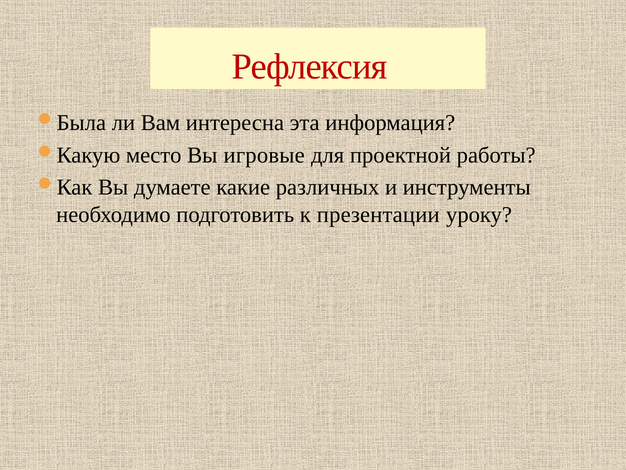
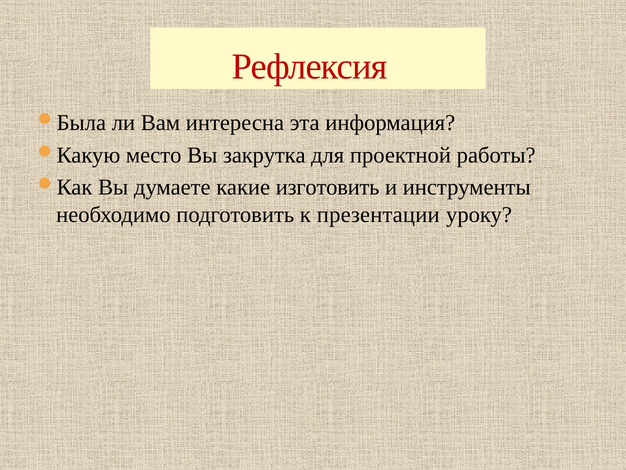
игровые: игровые -> закрутка (264, 155)
различных: различных -> изготовить (328, 187)
